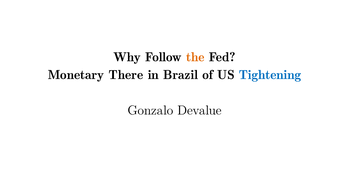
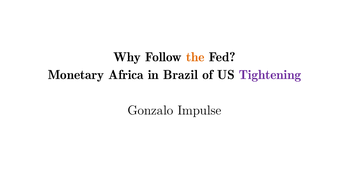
There: There -> Africa (126, 75)
Tightening colour: blue -> purple (270, 75)
Devalue: Devalue -> Impulse (199, 110)
